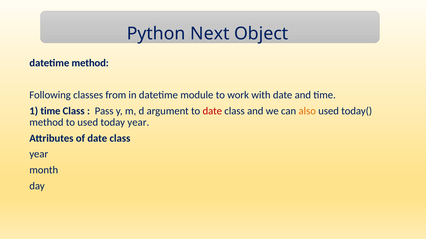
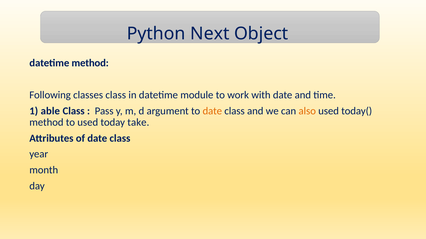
classes from: from -> class (116, 95)
1 time: time -> able (50, 111)
date colour: red -> orange (212, 111)
today year: year -> take (138, 123)
